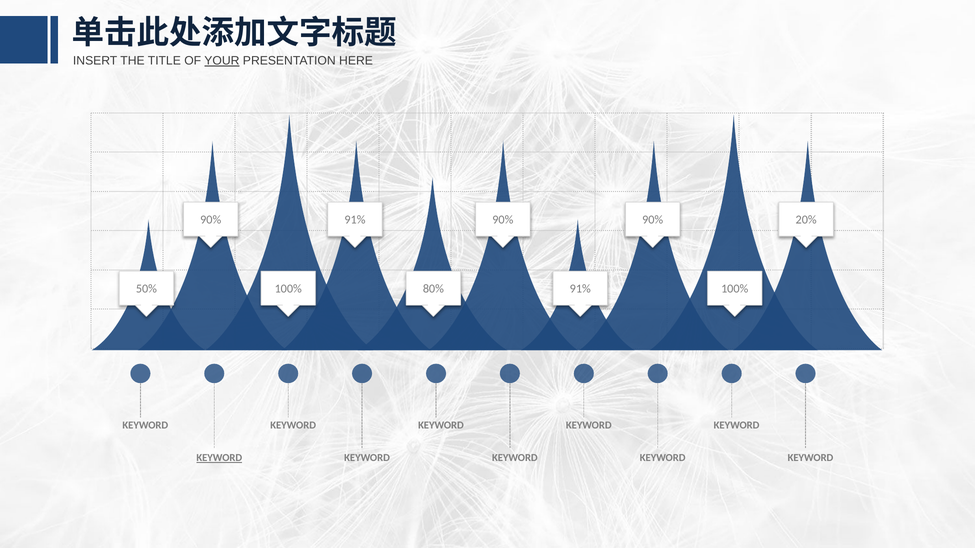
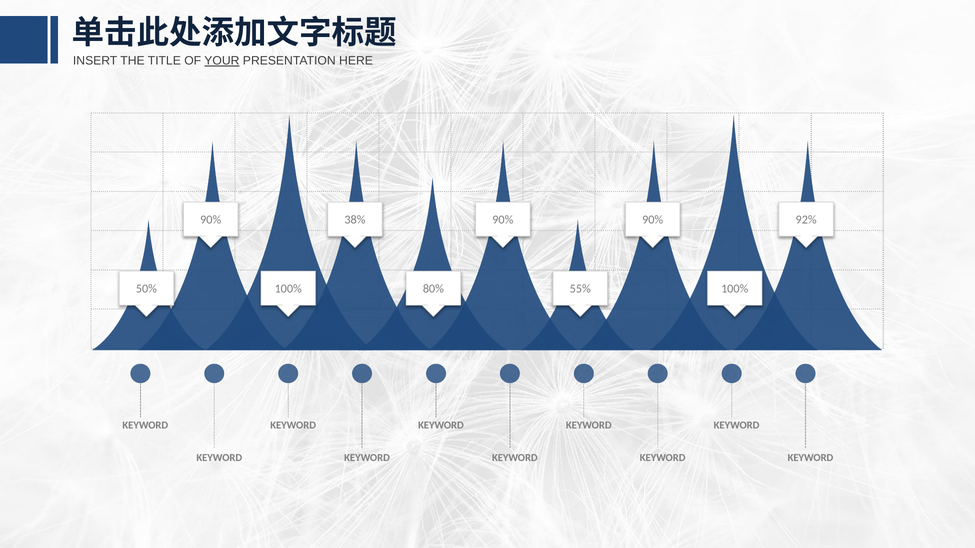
91%: 91% -> 38% (355, 220)
20%: 20% -> 92% (806, 220)
91%: 91% -> 55% (580, 289)
KEYWORD underline: present -> none (219, 458)
